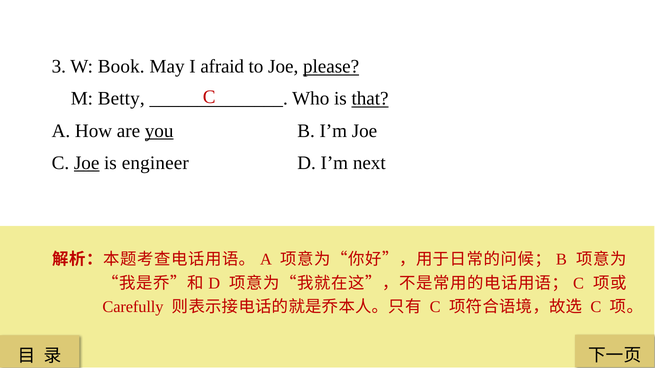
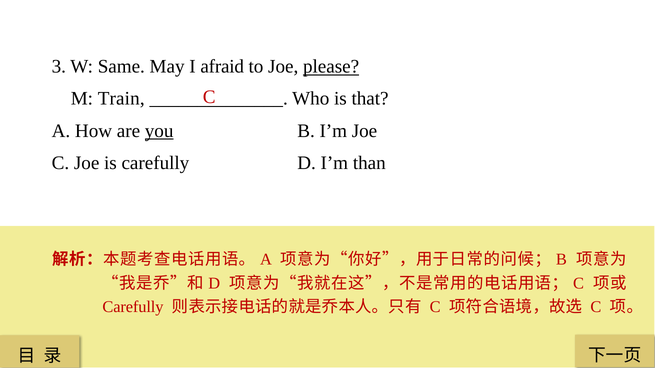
Book: Book -> Same (121, 67)
Betty: Betty -> Train (121, 99)
that underline: present -> none (370, 99)
Joe underline: present -> none (87, 163)
is engineer: engineer -> carefully (155, 163)
next: next -> than (369, 163)
